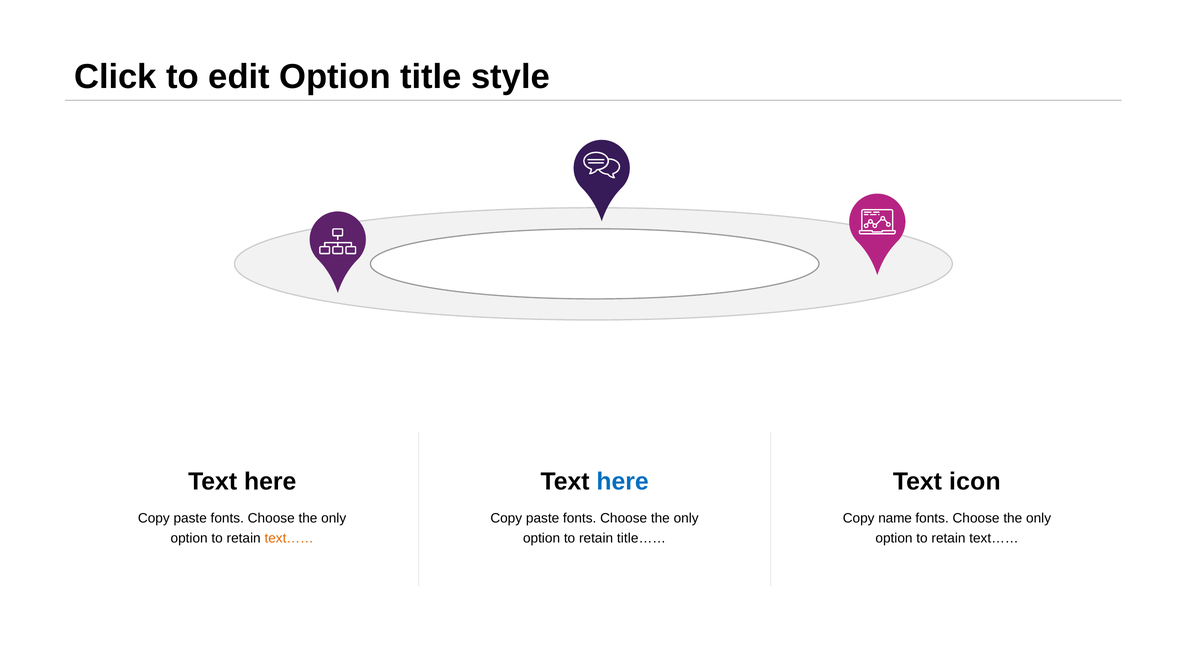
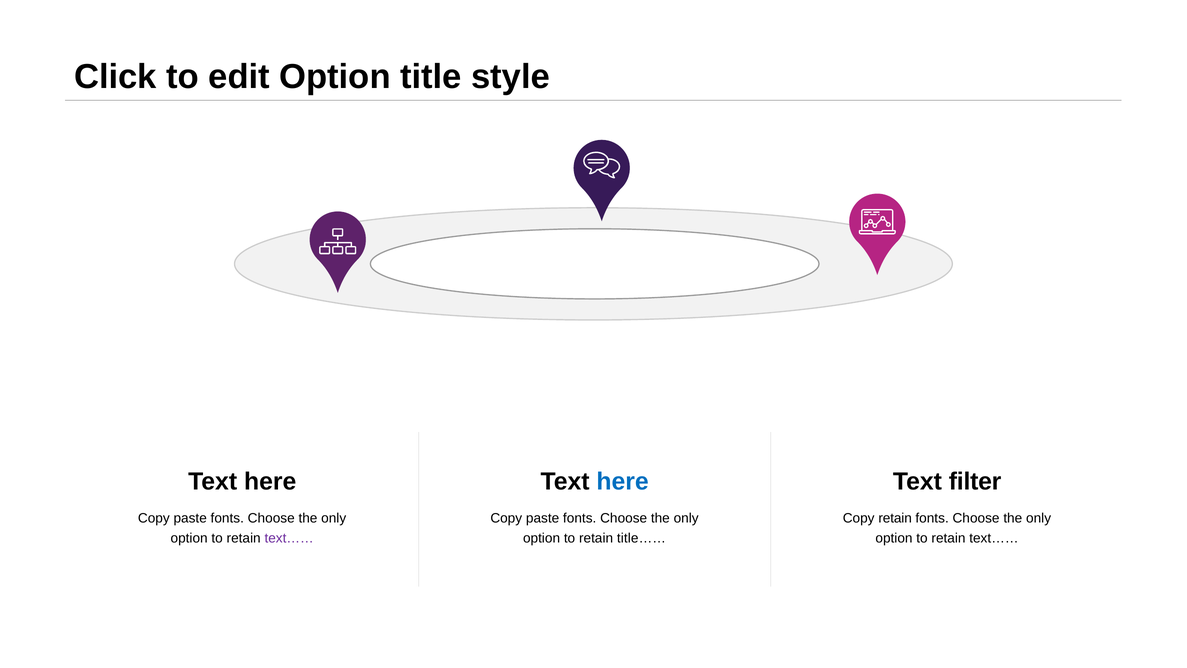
icon: icon -> filter (975, 481)
Copy name: name -> retain (895, 518)
text…… colour: orange -> purple (289, 538)
